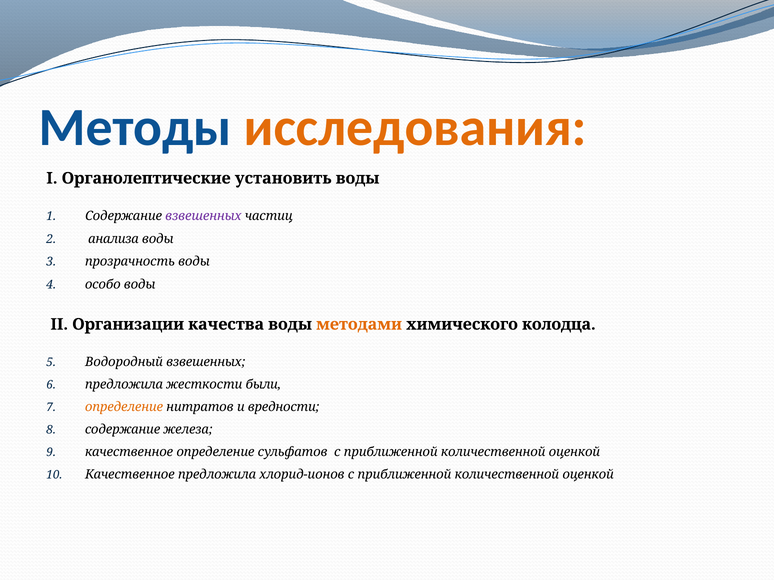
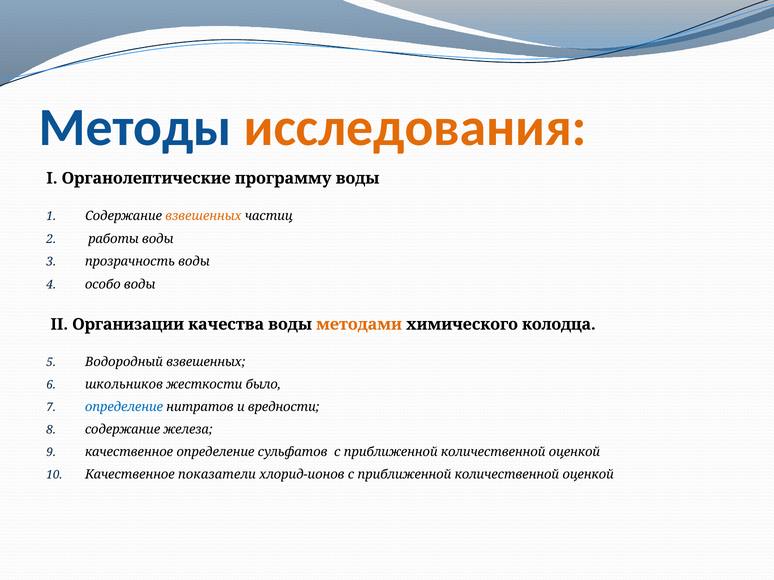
установить: установить -> программу (283, 178)
взвешенных colour: purple -> orange (203, 216)
анализа: анализа -> работы (114, 239)
предложила: предложила -> школьников (124, 385)
были: были -> было (263, 385)
определение colour: orange -> blue (124, 407)
Качественное предложила: предложила -> показатели (217, 475)
